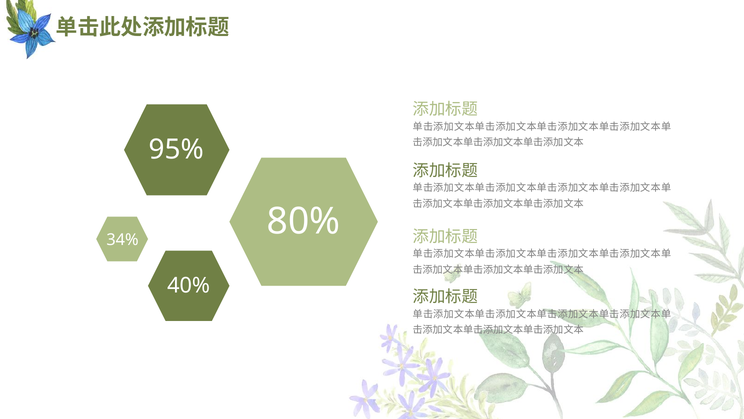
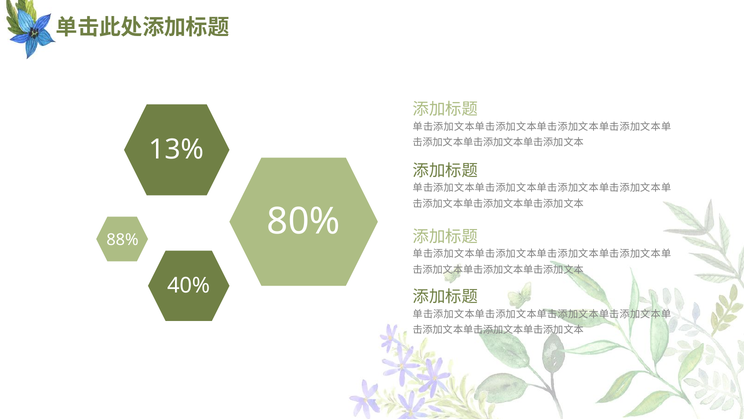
95%: 95% -> 13% (177, 149)
34%: 34% -> 88% (122, 240)
